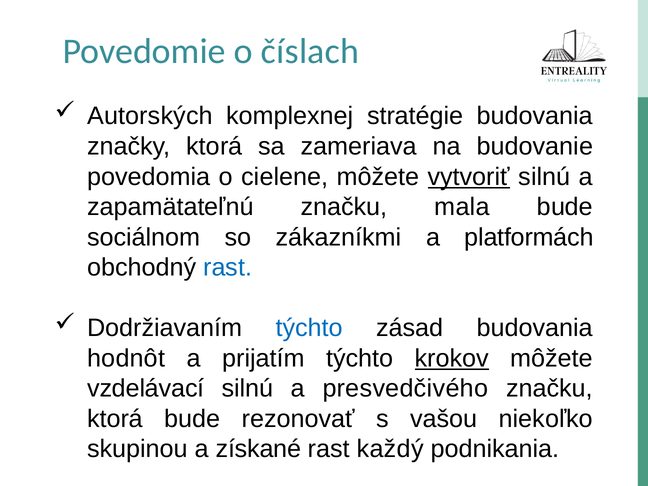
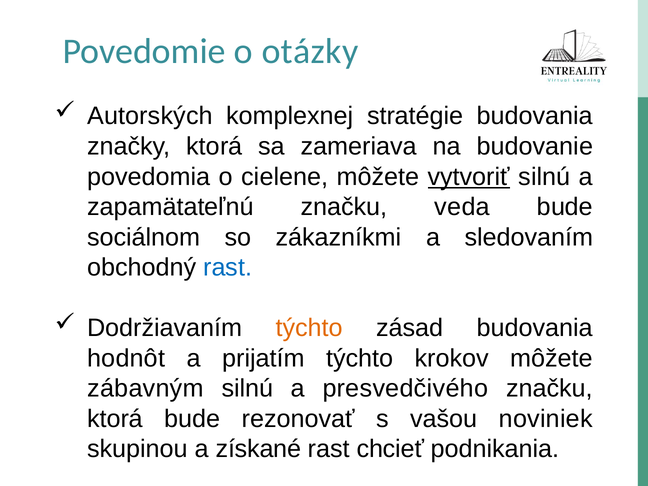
číslach: číslach -> otázky (310, 51)
mala: mala -> veda (462, 207)
platformách: platformách -> sledovaním (529, 237)
týchto colour: blue -> orange (309, 328)
krokov underline: present -> none (452, 358)
vzdelávací: vzdelávací -> zábavným (146, 388)
niekoľko: niekoľko -> noviniek (546, 419)
každý: každý -> chcieť (390, 449)
